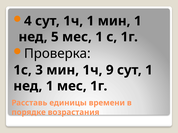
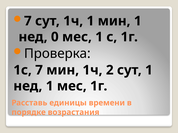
4: 4 -> 7 (28, 21)
5: 5 -> 0 (55, 37)
1с 3: 3 -> 7 (39, 70)
9: 9 -> 2 (110, 70)
